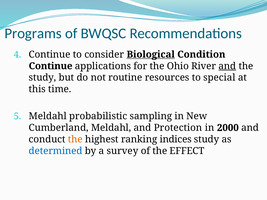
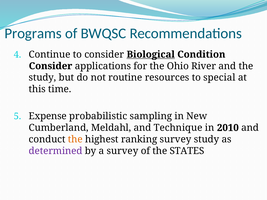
Continue: Continue -> Consider (51, 66)
and underline: present -> none (227, 66)
Meldahl: Meldahl -> Expense (48, 116)
Protection: Protection -> Technique (178, 128)
2000: 2000 -> 2010 (228, 128)
ranking indices: indices -> survey (176, 140)
determined colour: blue -> purple (56, 151)
EFFECT: EFFECT -> STATES (187, 151)
